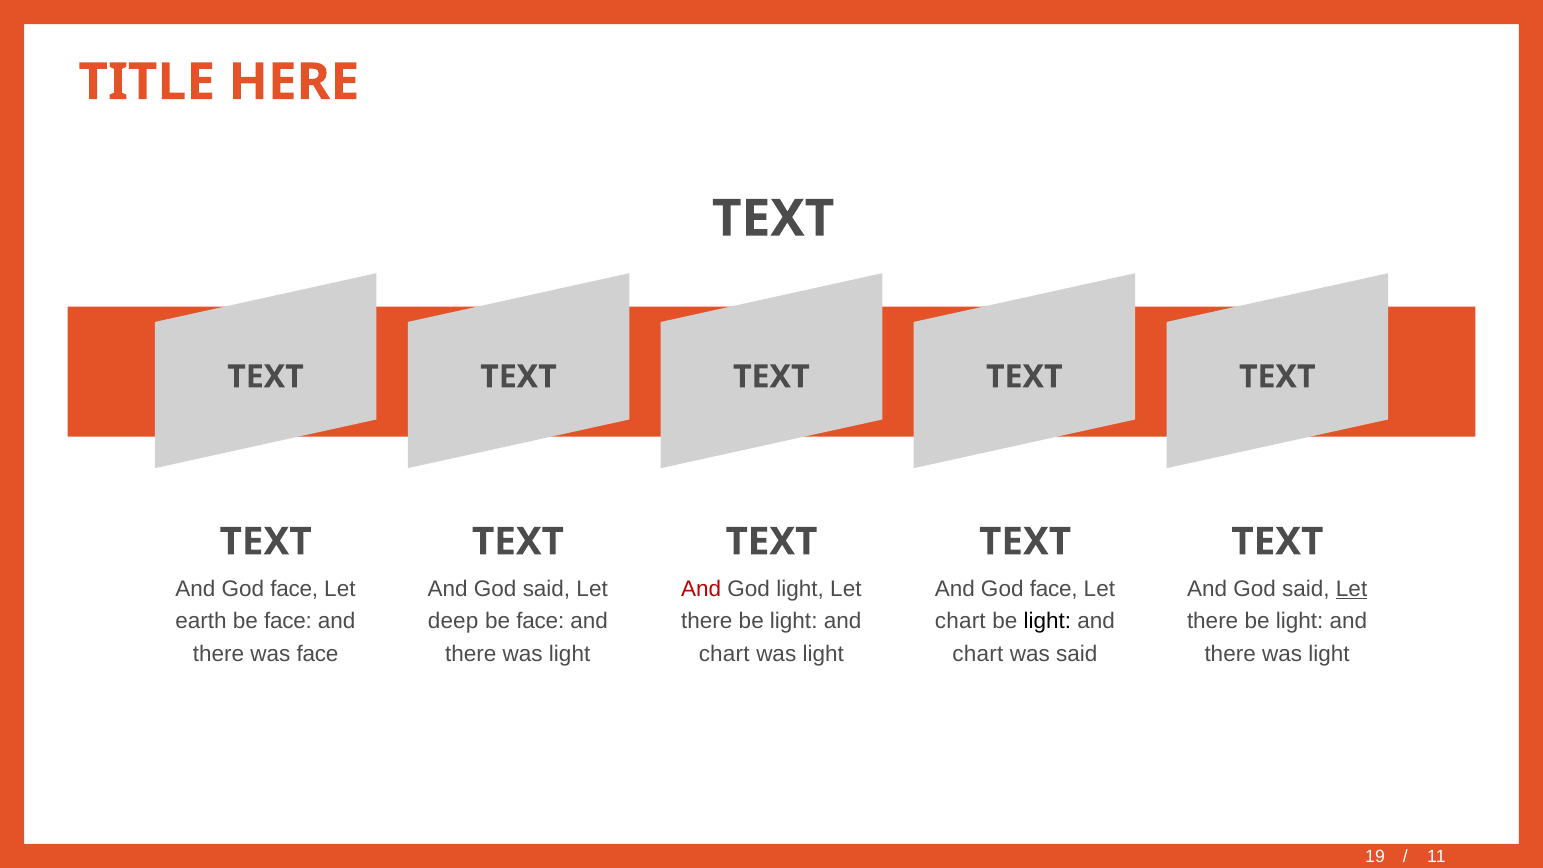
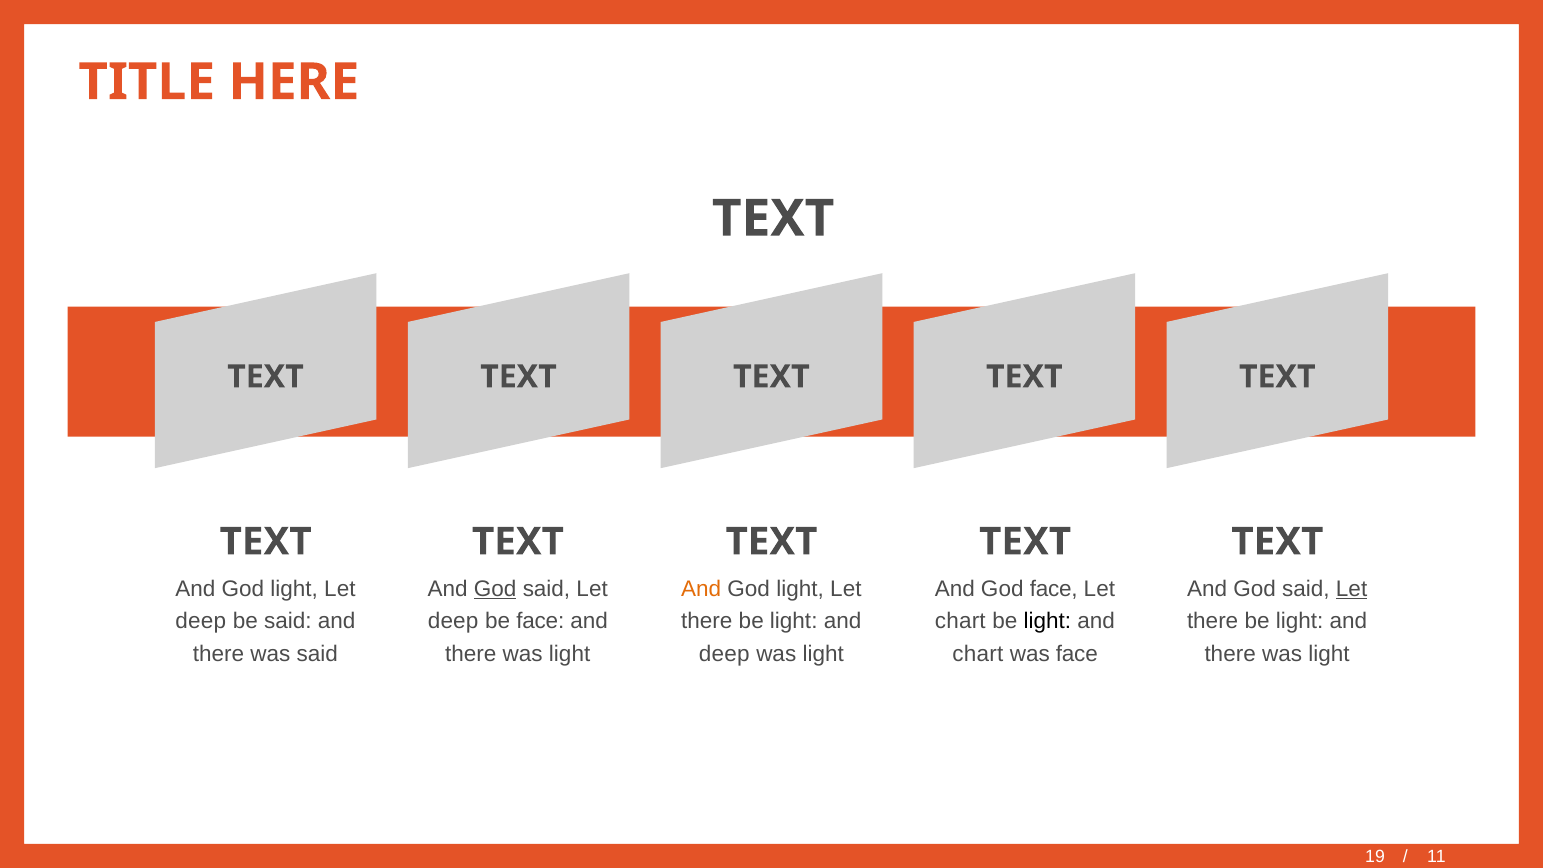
face: face -> light (294, 589)
God underline: none -> present (495, 589)
And colour: red -> orange (701, 589)
earth: earth -> deep (201, 621)
face: face -> said (288, 621)
was face: face -> said (317, 654)
chart: chart -> deep (724, 654)
was said: said -> face (1077, 654)
